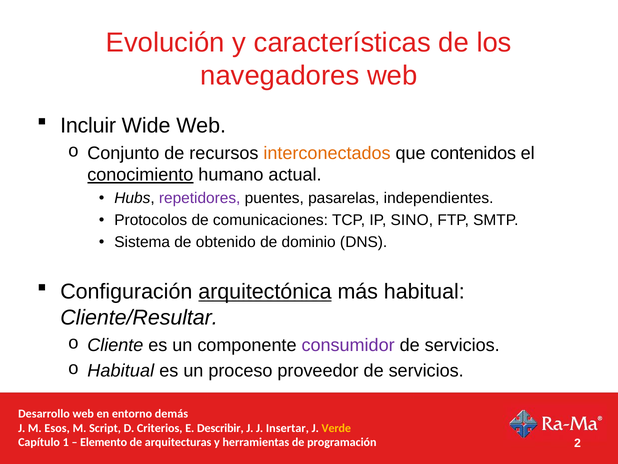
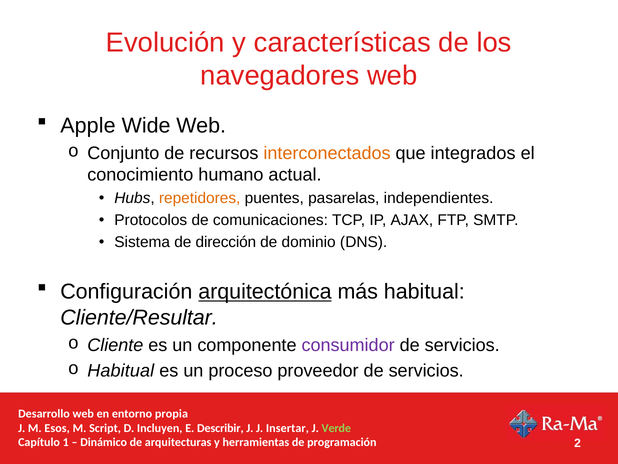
Incluir: Incluir -> Apple (88, 126)
contenidos: contenidos -> integrados (473, 153)
conocimiento underline: present -> none (140, 175)
repetidores colour: purple -> orange (200, 198)
SINO: SINO -> AJAX (412, 220)
obtenido: obtenido -> dirección (226, 242)
demás: demás -> propia (171, 413)
Criterios: Criterios -> Incluyen (160, 428)
Verde colour: yellow -> light green (336, 428)
Elemento: Elemento -> Dinámico (104, 442)
